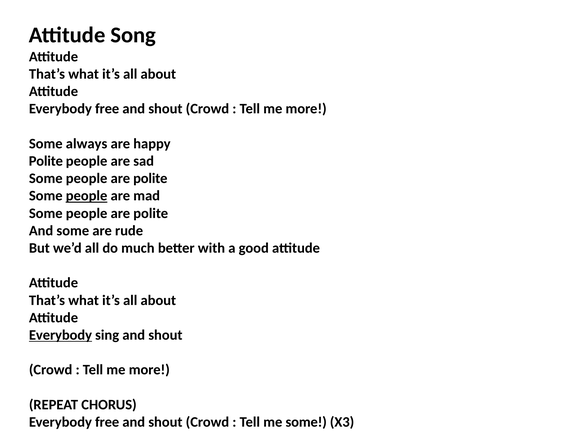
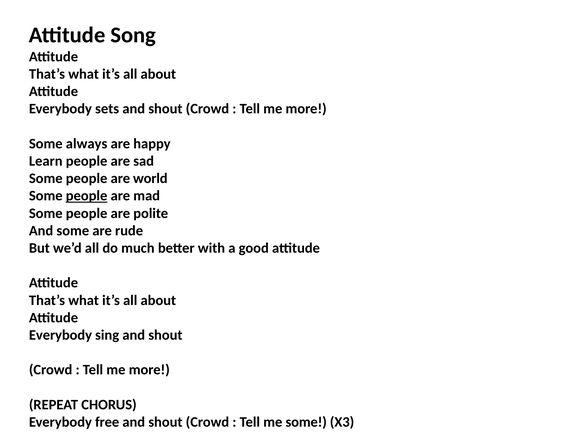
free: free -> sets (107, 109)
Polite: Polite -> Learn (46, 161)
polite: polite -> world (150, 178)
Everybody underline: present -> none (60, 335)
